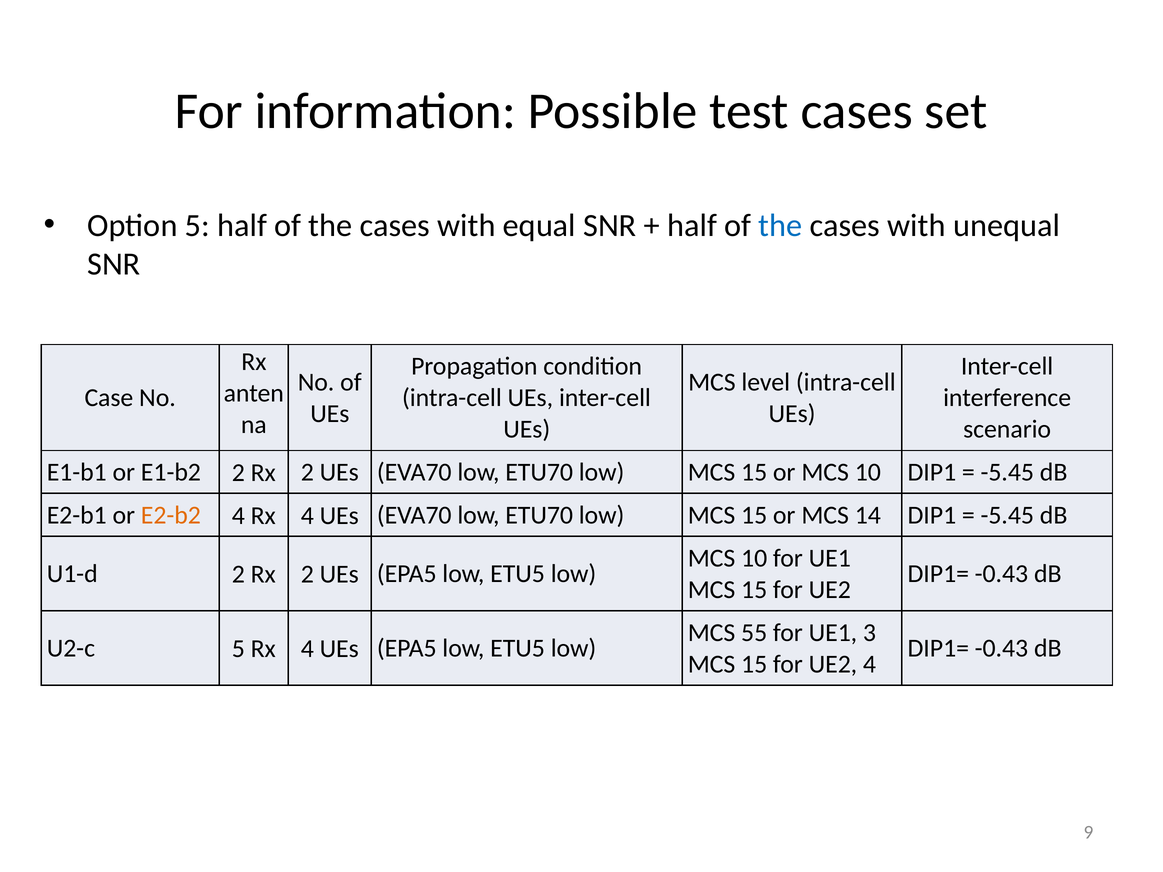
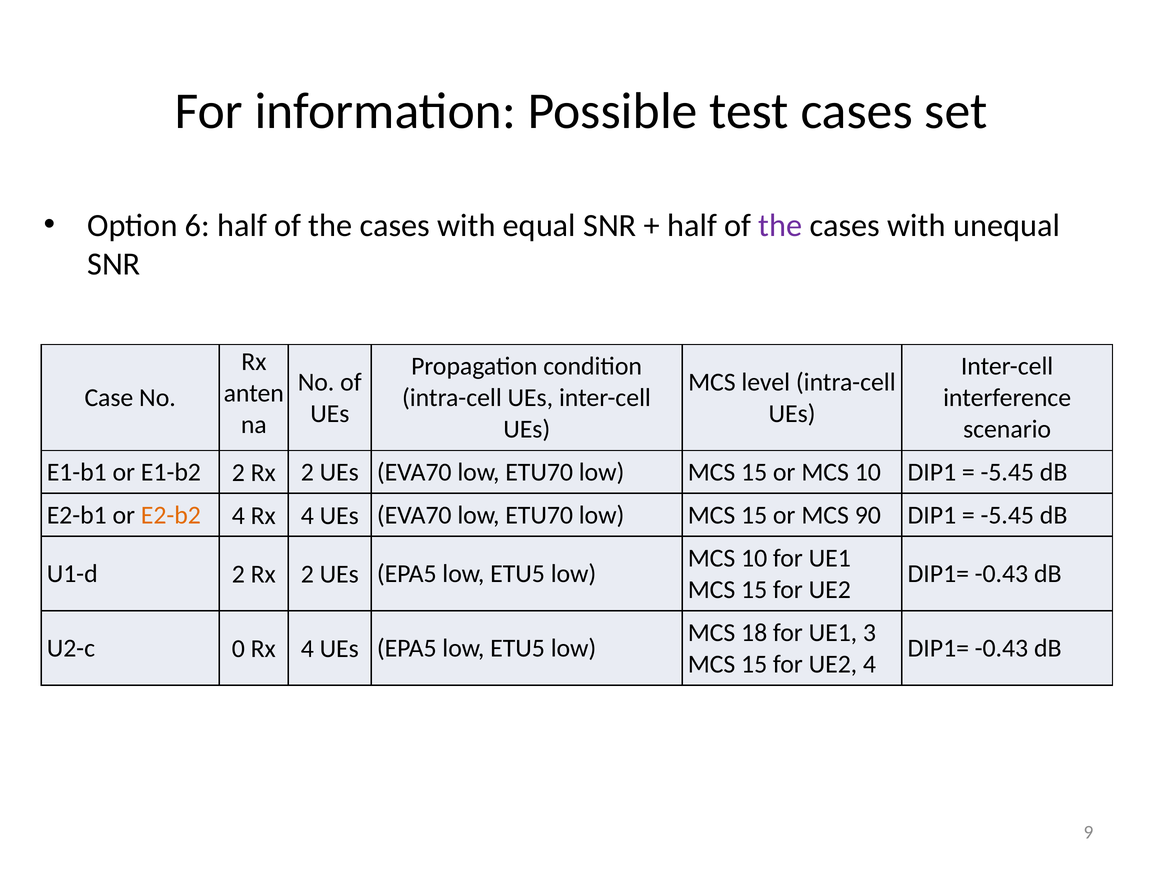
Option 5: 5 -> 6 (197, 226)
the colour: blue -> purple (780, 226)
14: 14 -> 90 (868, 515)
55: 55 -> 18 (754, 633)
U2-c 5: 5 -> 0 (238, 649)
